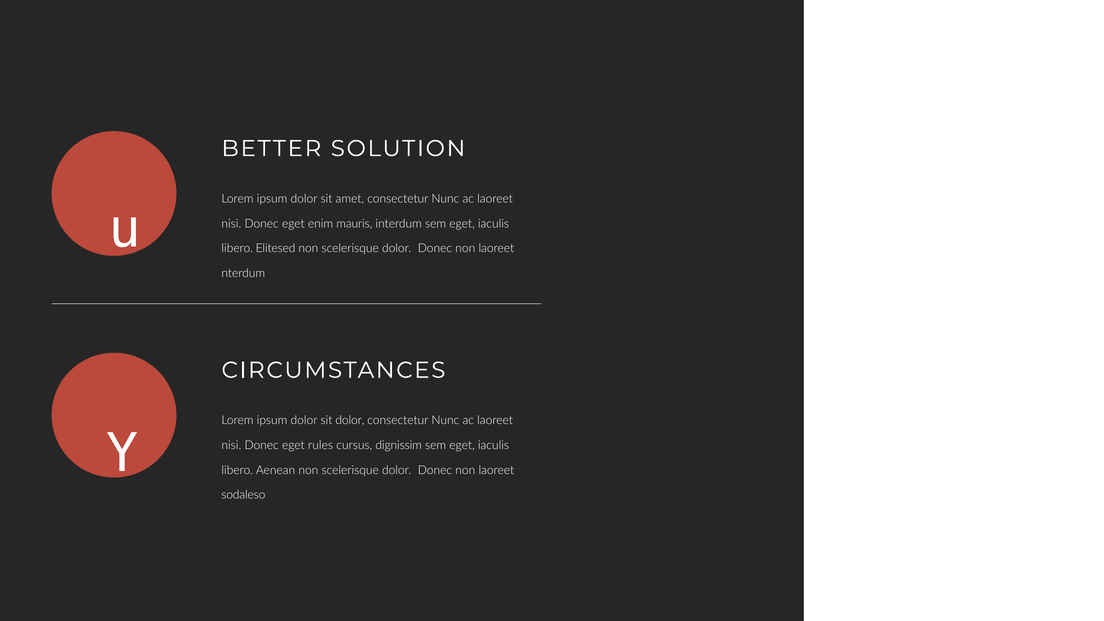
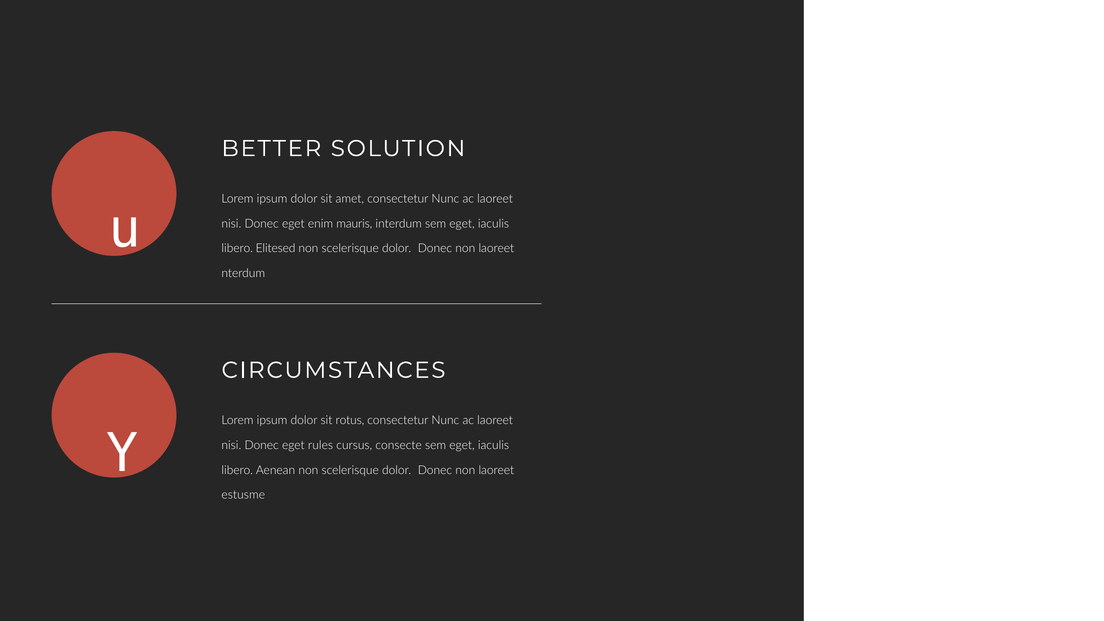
sit dolor: dolor -> rotus (350, 421)
dignissim: dignissim -> consecte (399, 445)
sodaleso: sodaleso -> estusme (243, 495)
